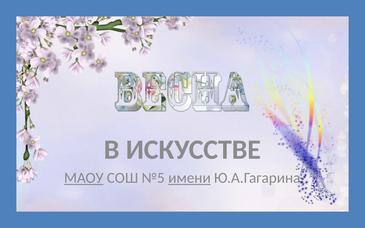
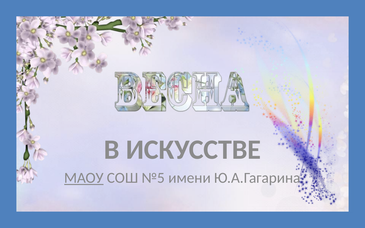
имени underline: present -> none (190, 178)
